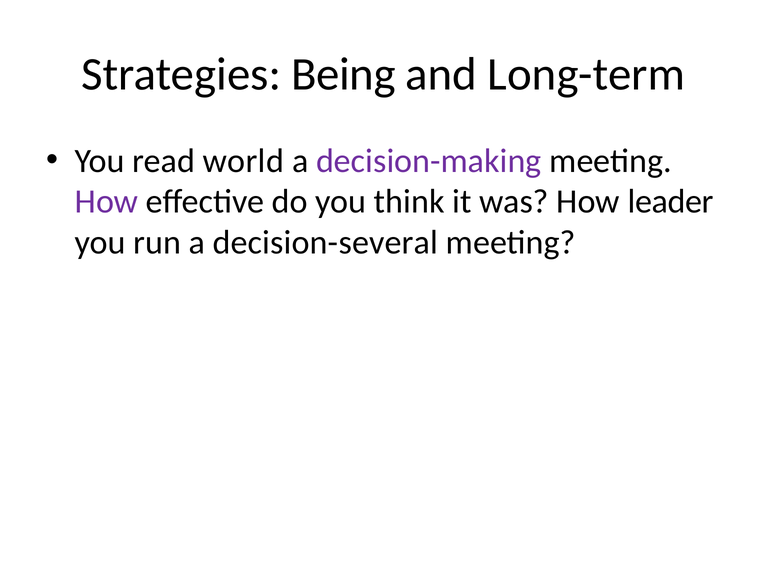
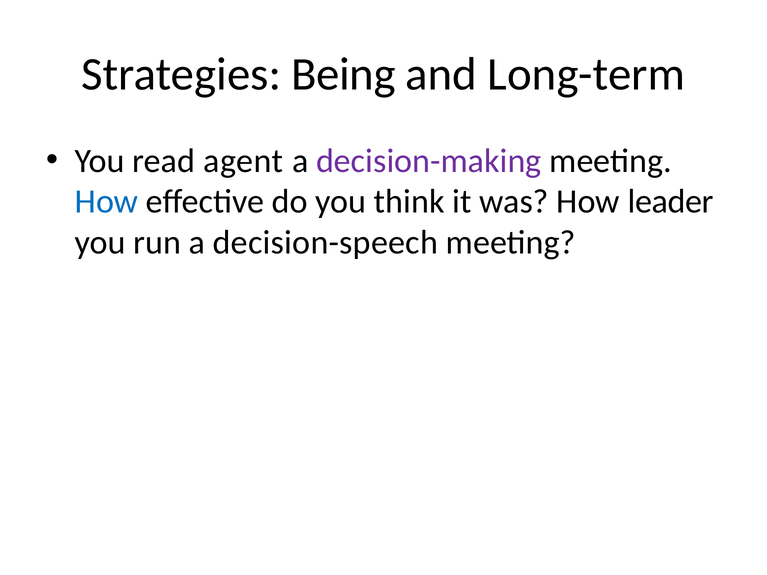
world: world -> agent (243, 161)
How colour: purple -> blue (107, 202)
decision-several: decision-several -> decision-speech (325, 243)
